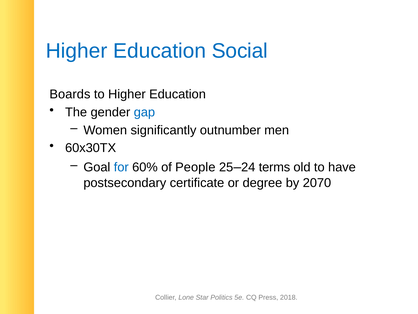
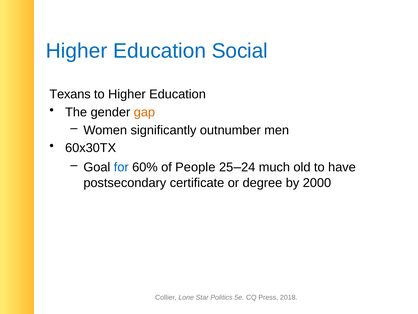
Boards: Boards -> Texans (70, 94)
gap colour: blue -> orange (144, 112)
terms: terms -> much (274, 167)
2070: 2070 -> 2000 (317, 183)
